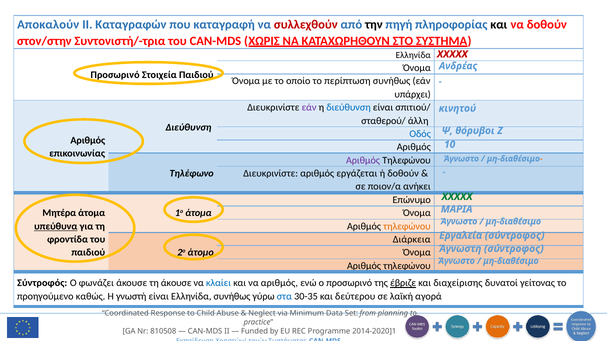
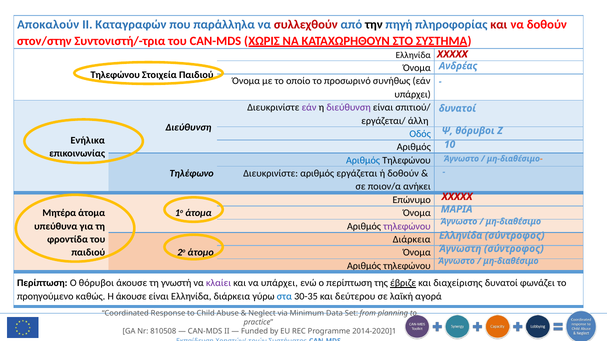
καταγραφή: καταγραφή -> παράλληλα (224, 24)
και colour: black -> red (499, 24)
Προσωρινό: Προσωρινό -> Τηλεφώνου (115, 75)
περίπτωση: περίπτωση -> προσωρινό (347, 81)
διεύθυνση colour: blue -> purple (349, 108)
κινητού: κινητού -> δυνατοί (457, 109)
σταθερού/: σταθερού/ -> εργάζεται/ (383, 121)
Αριθμός: Αριθμός -> Ενήλικα (88, 141)
Αριθμός colour: purple -> blue (363, 160)
ΧΧΧΧΧ colour: green -> red (457, 197)
υπεύθυνα underline: present -> none (56, 227)
τηλεφώνου colour: orange -> purple (407, 227)
Εργαλεία: Εργαλεία -> Ελληνίδα (461, 236)
Σύντροφός: Σύντροφός -> Περίπτωση (42, 283)
Ο φωνάζει: φωνάζει -> θόρυβοι (96, 283)
τη άκουσε: άκουσε -> γνωστή (176, 283)
κλαίει colour: blue -> purple (219, 283)
να αριθμός: αριθμός -> υπάρχει (279, 283)
ο προσωρινό: προσωρινό -> περίπτωση (349, 283)
γείτονας: γείτονας -> φωνάζει (537, 283)
Η γνωστή: γνωστή -> άκουσε (131, 297)
Ελληνίδα συνήθως: συνήθως -> διάρκεια (232, 297)
